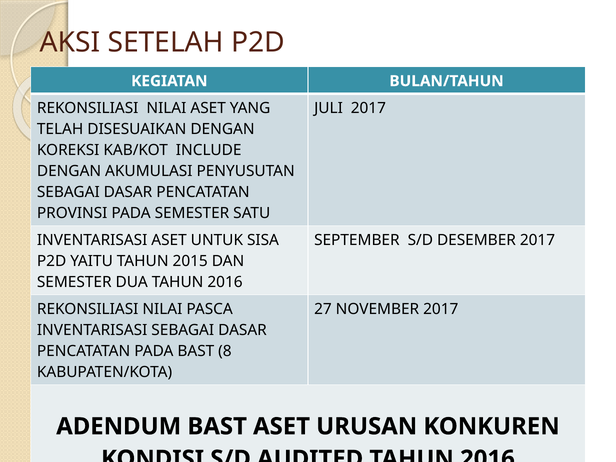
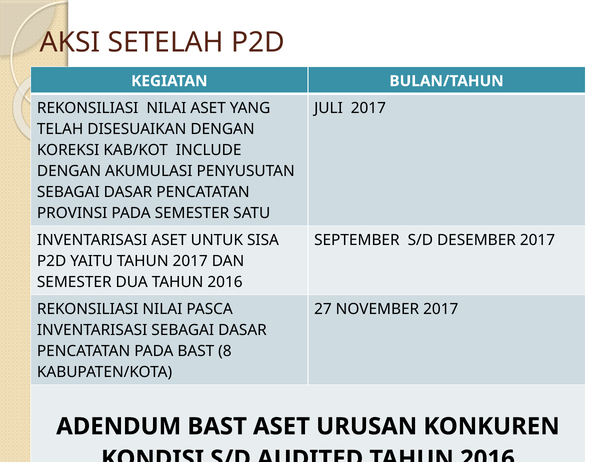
TAHUN 2015: 2015 -> 2017 (190, 261)
